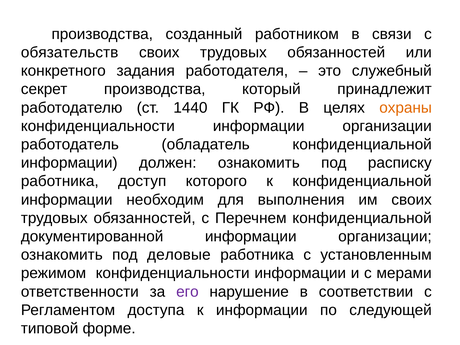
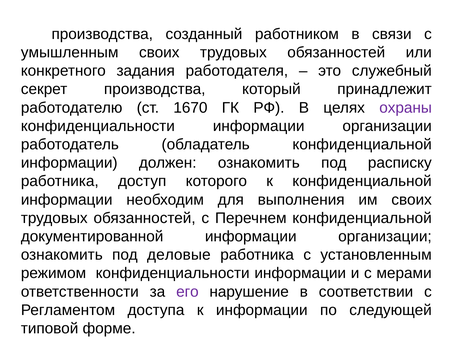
обязательств: обязательств -> умышленным (70, 52)
1440: 1440 -> 1670 (190, 108)
охраны colour: orange -> purple (406, 108)
